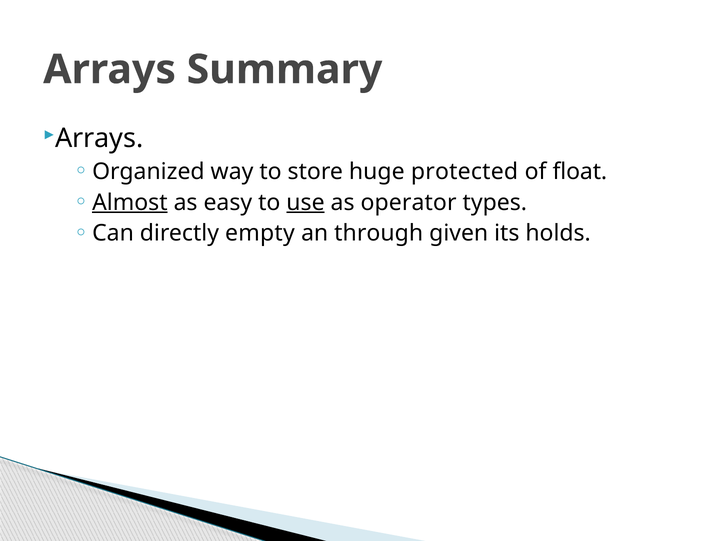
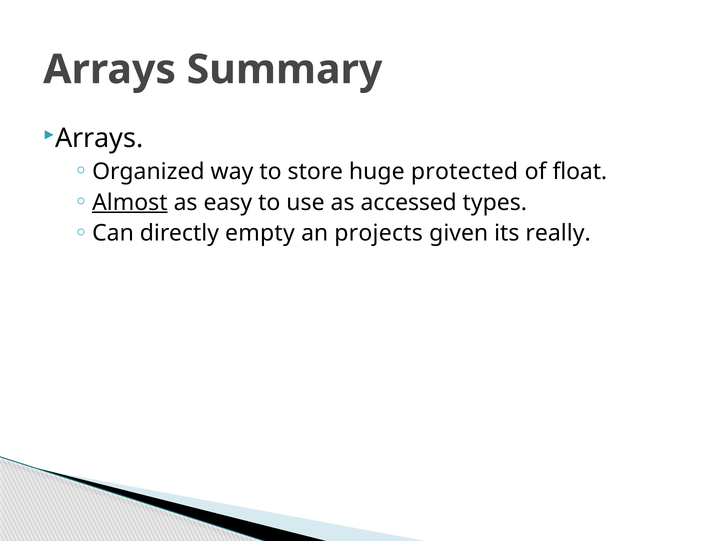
use underline: present -> none (306, 202)
operator: operator -> accessed (409, 202)
through: through -> projects (379, 233)
holds: holds -> really (558, 233)
